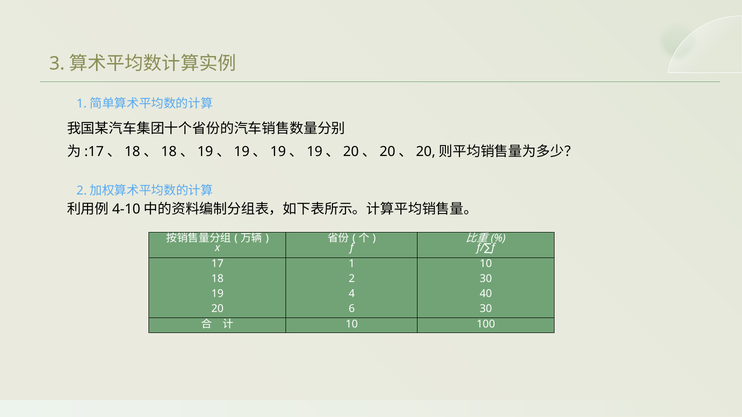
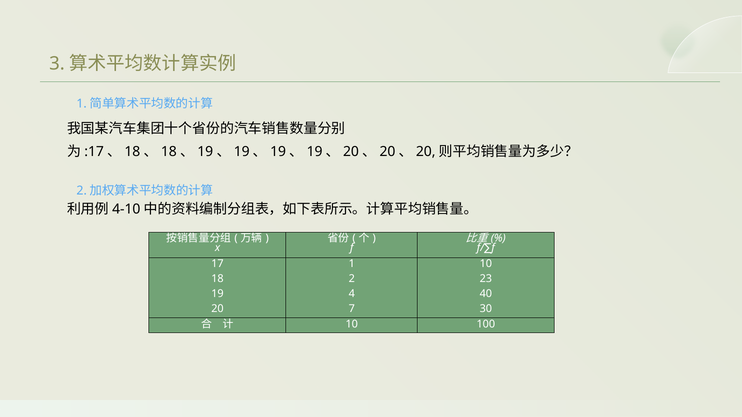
2 30: 30 -> 23 (486, 279)
6: 6 -> 7 (352, 309)
